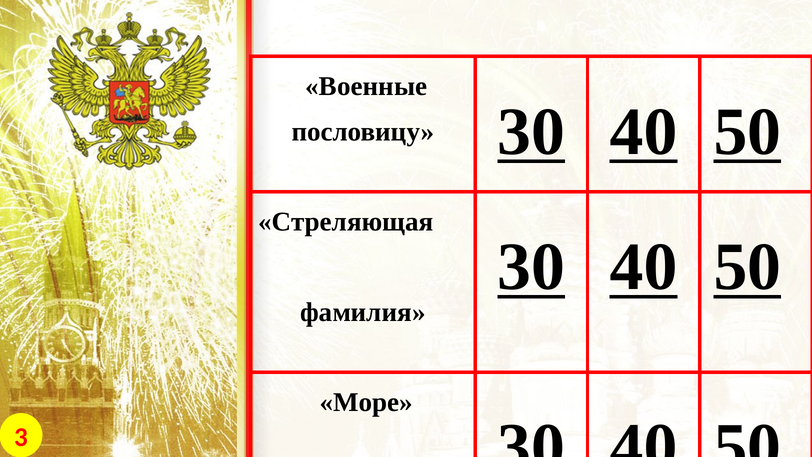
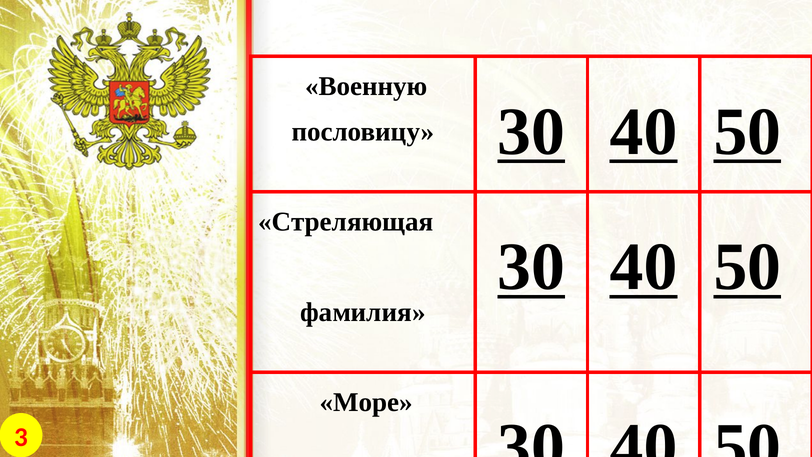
Военные: Военные -> Военную (366, 86)
